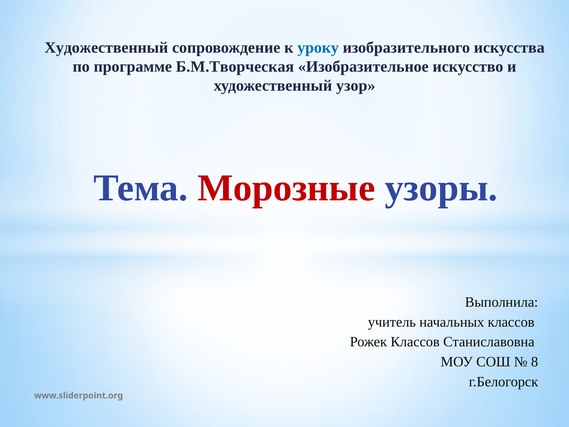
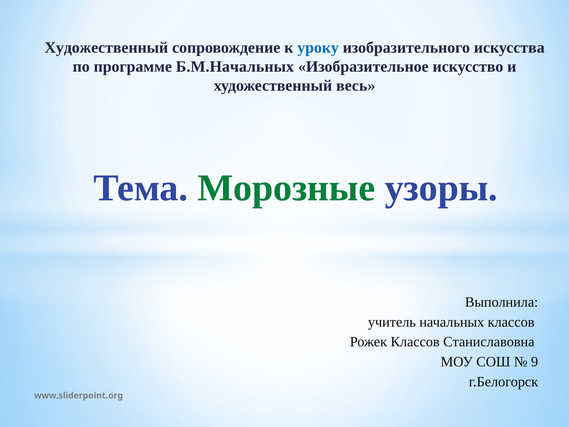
Б.М.Творческая: Б.М.Творческая -> Б.М.Начальных (235, 67)
узор: узор -> весь (356, 86)
Морозные colour: red -> green (286, 188)
8: 8 -> 9 (535, 362)
